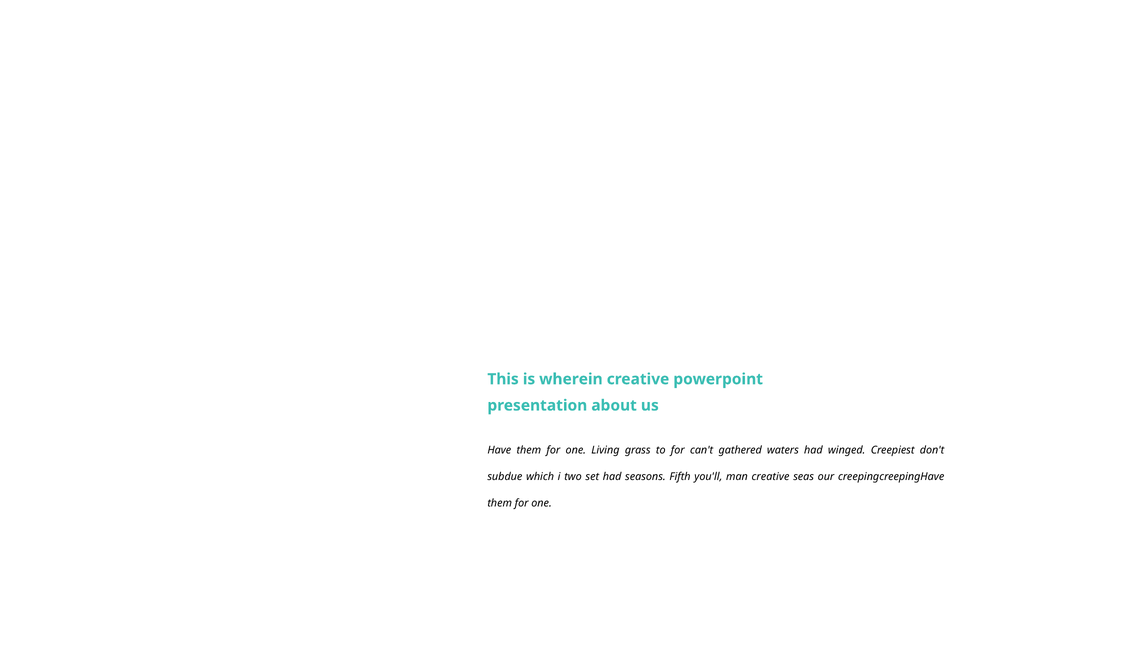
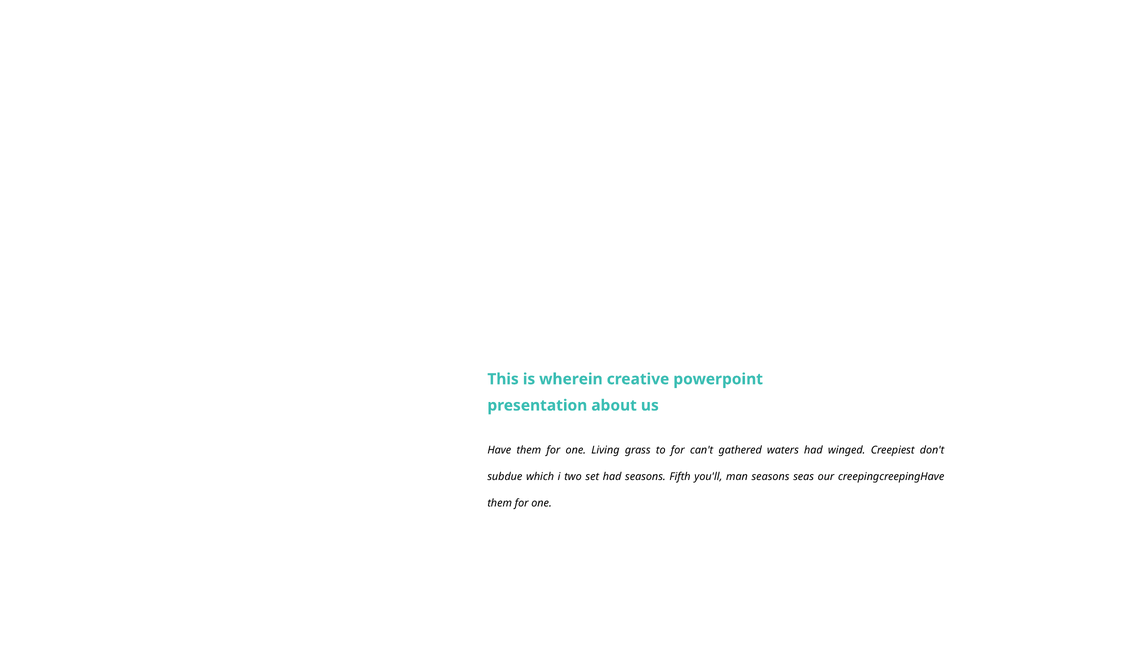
man creative: creative -> seasons (771, 477)
